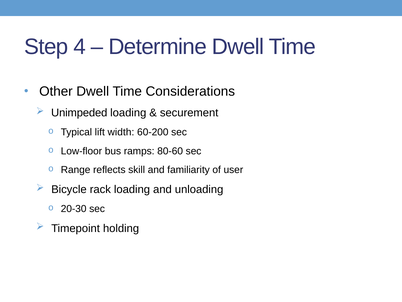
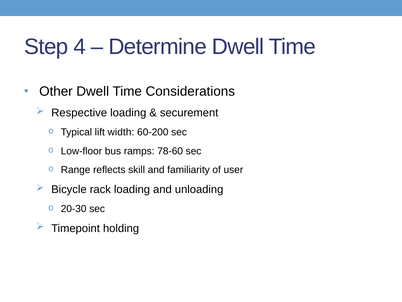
Unimpeded: Unimpeded -> Respective (79, 113)
80-60: 80-60 -> 78-60 (170, 151)
